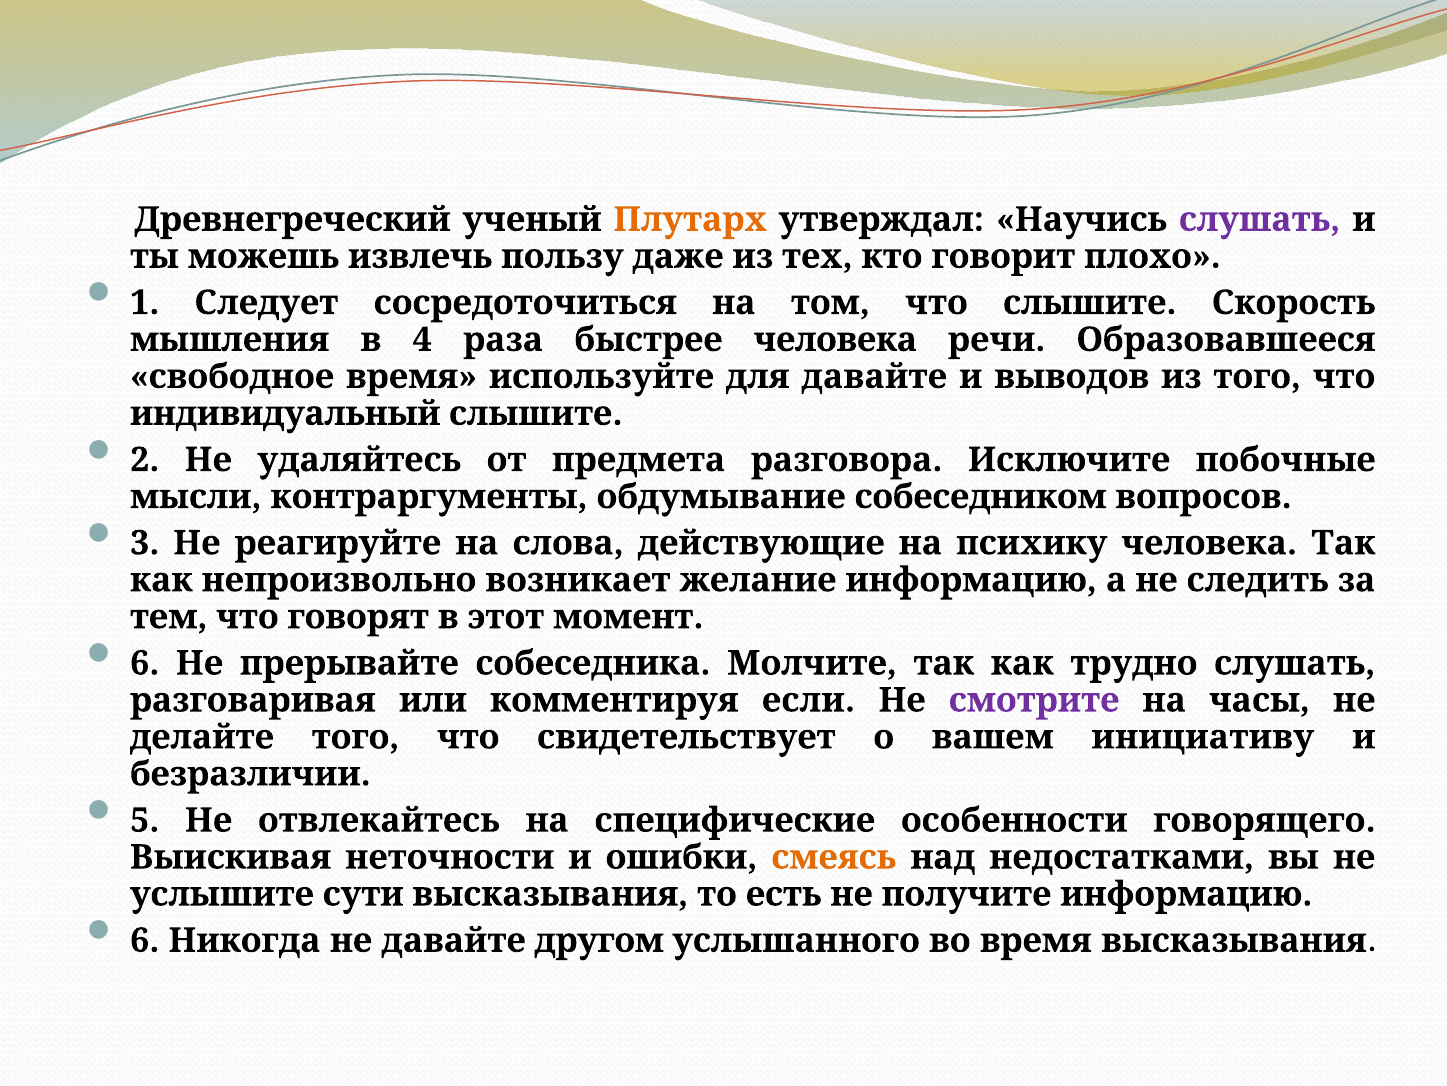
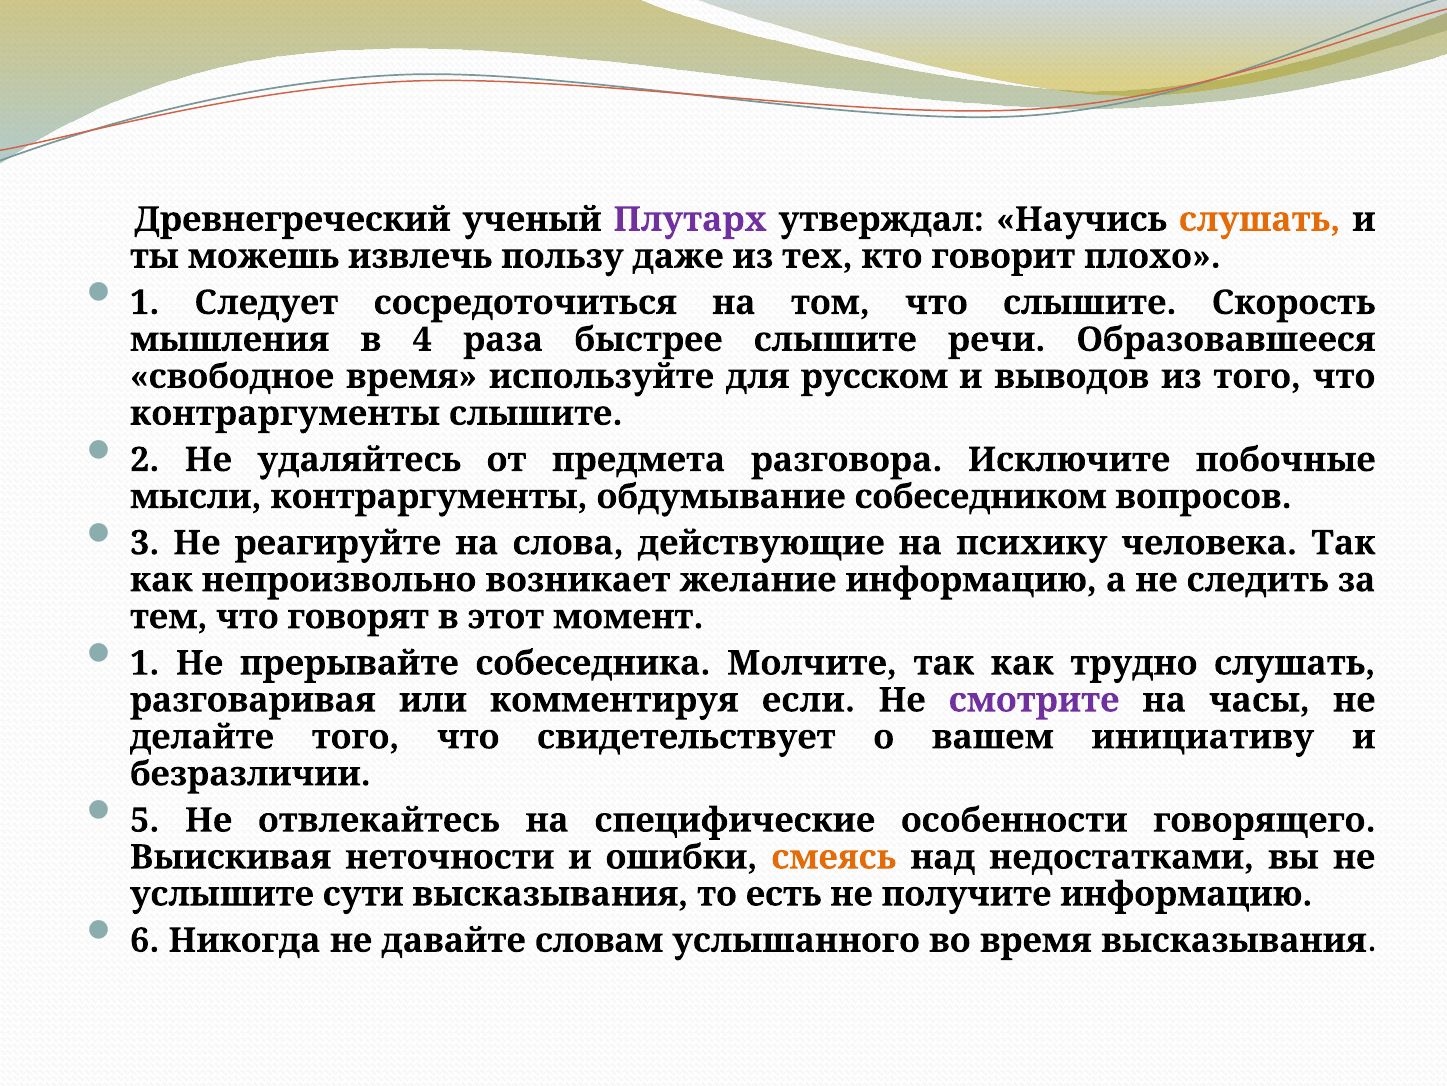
Плутарх colour: orange -> purple (690, 219)
слушать colour: purple -> orange (1260, 219)
быстрее человека: человека -> слышите (835, 339)
для давайте: давайте -> русском (875, 376)
индивидуальный: индивидуальный -> контраргументы (285, 413)
6: 6 -> 1 (145, 663)
другом: другом -> словам (599, 940)
